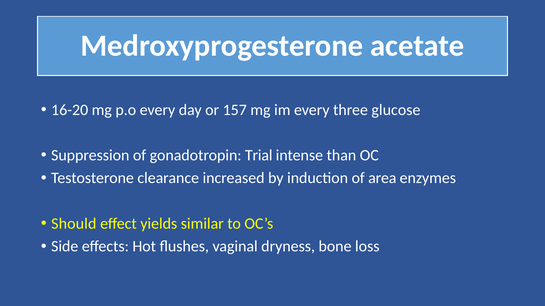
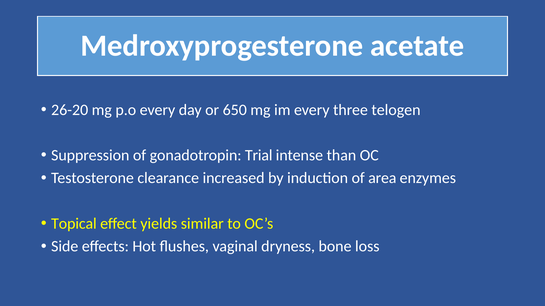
16-20: 16-20 -> 26-20 (70, 110)
157: 157 -> 650 (235, 110)
glucose: glucose -> telogen (396, 110)
Should: Should -> Topical (74, 224)
